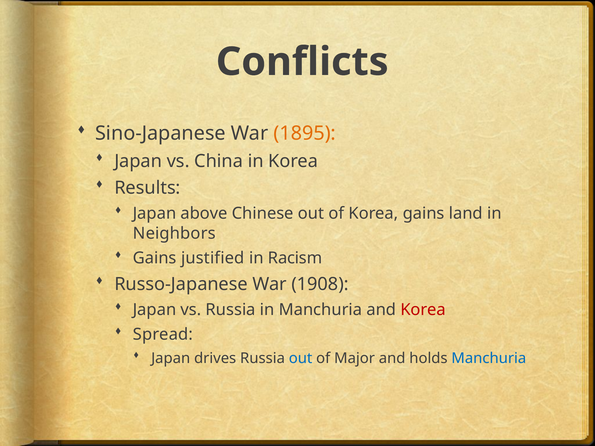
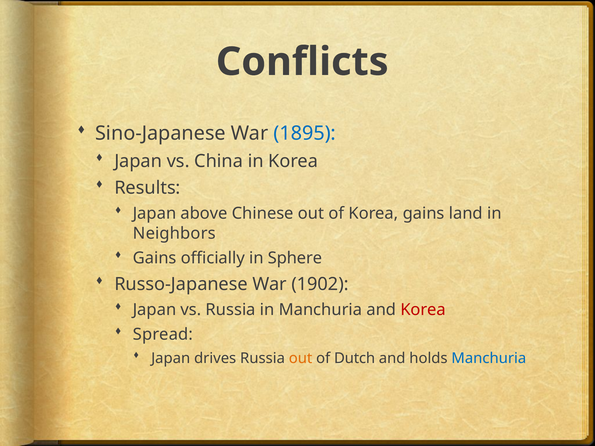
1895 colour: orange -> blue (305, 134)
justified: justified -> officially (213, 258)
Racism: Racism -> Sphere (295, 258)
1908: 1908 -> 1902 (320, 284)
out colour: blue -> orange (301, 358)
Major: Major -> Dutch (355, 358)
